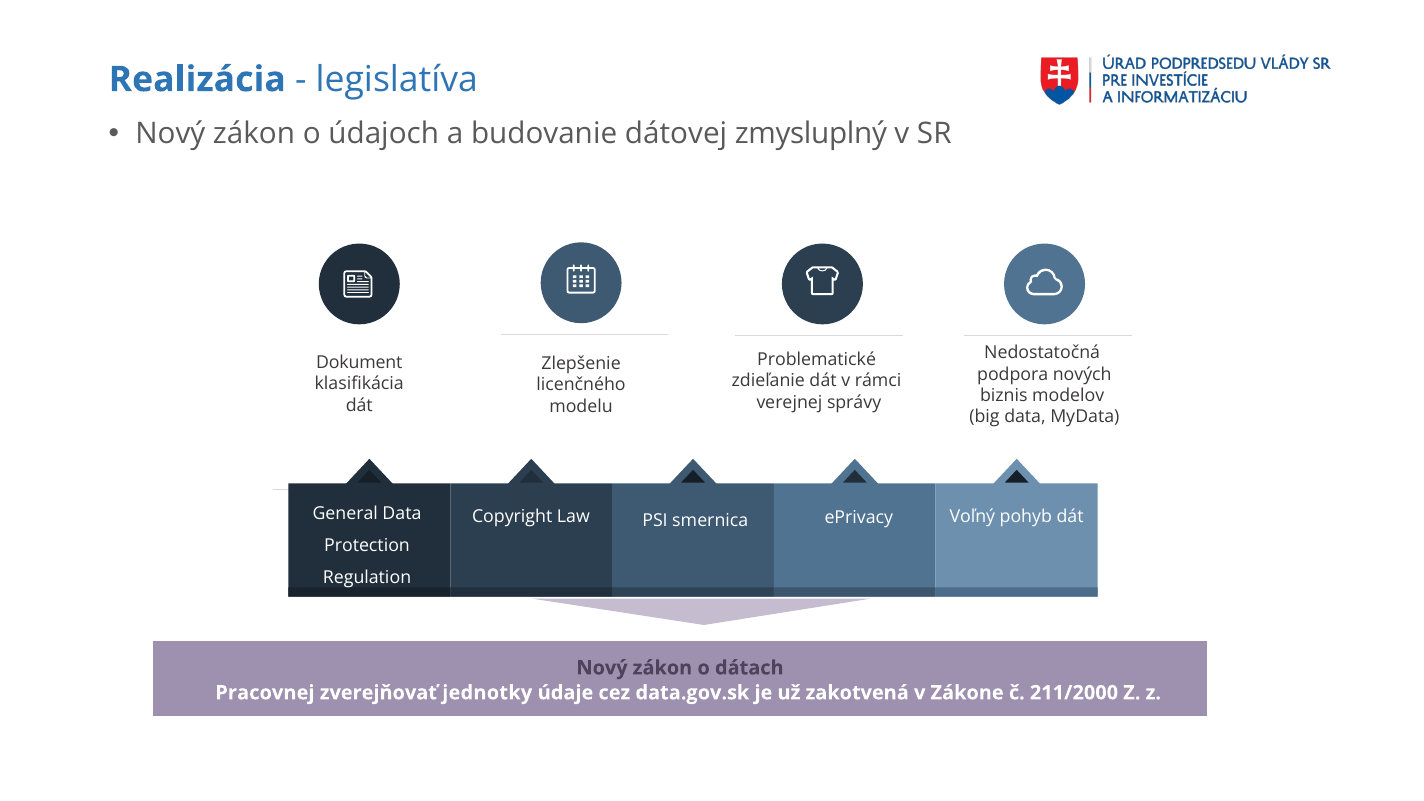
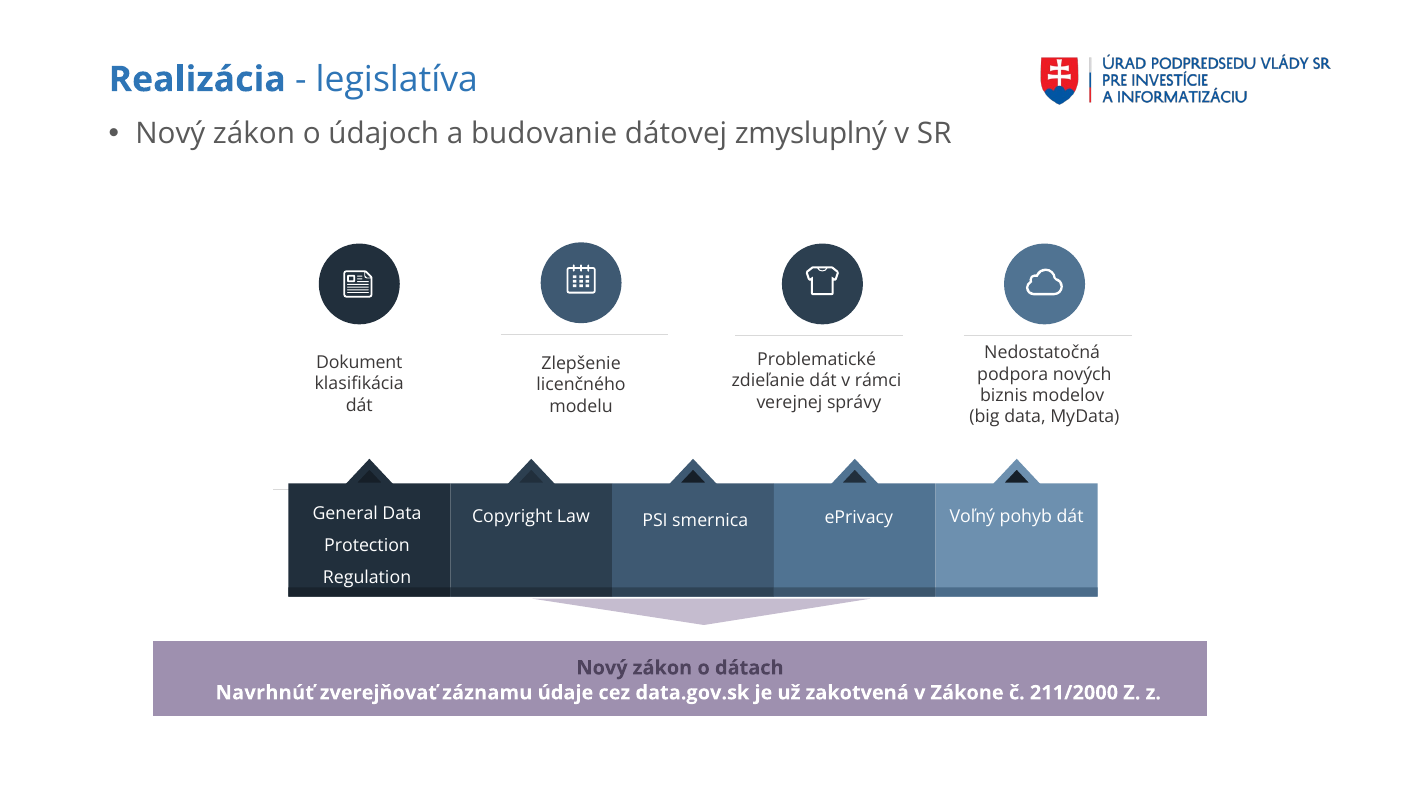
Pracovnej: Pracovnej -> Navrhnúť (265, 693)
jednotky: jednotky -> záznamu (487, 693)
